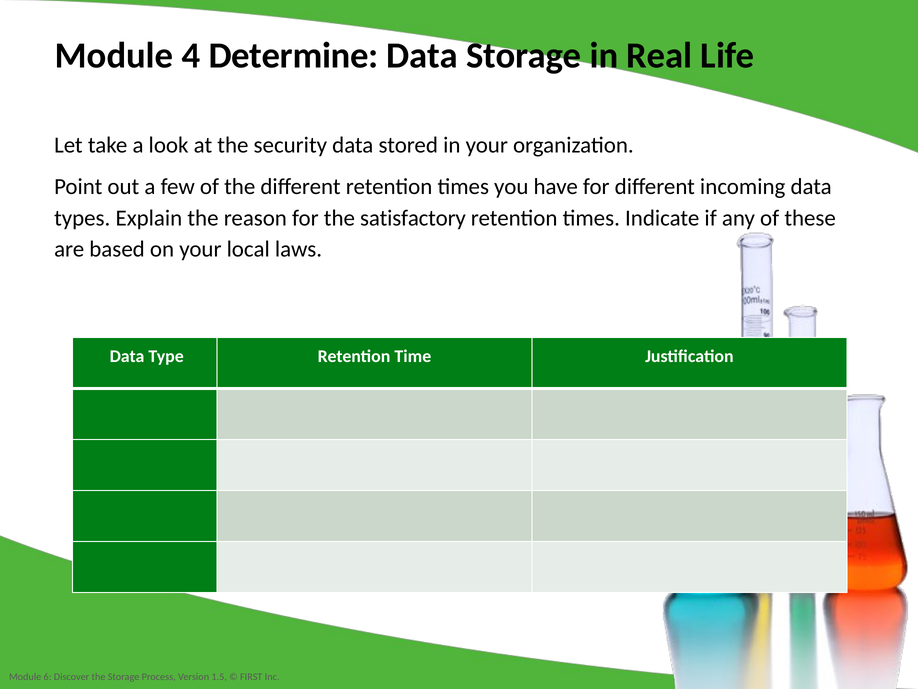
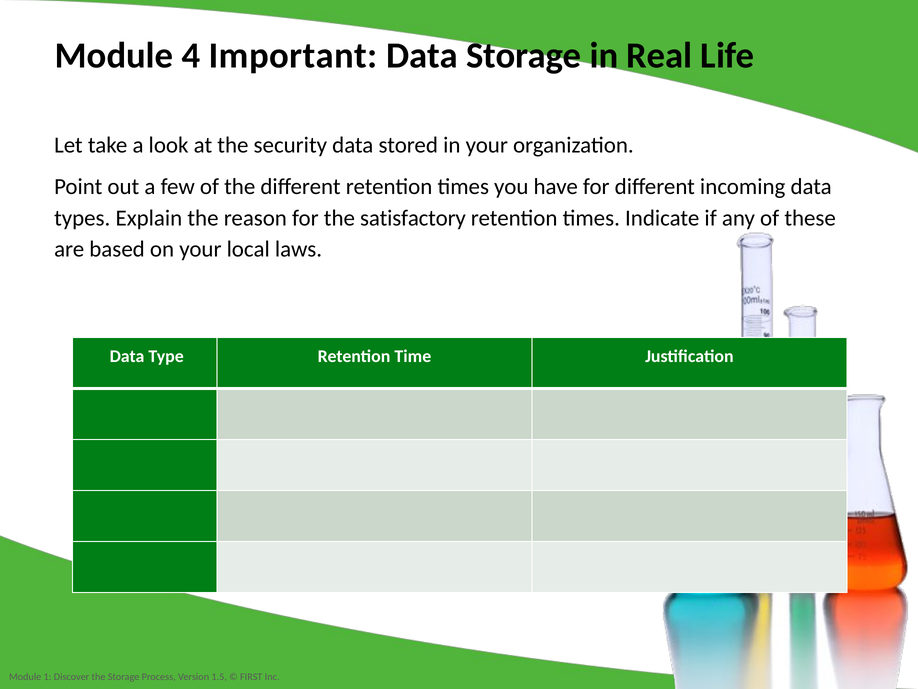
Determine: Determine -> Important (293, 56)
6: 6 -> 1 (48, 677)
